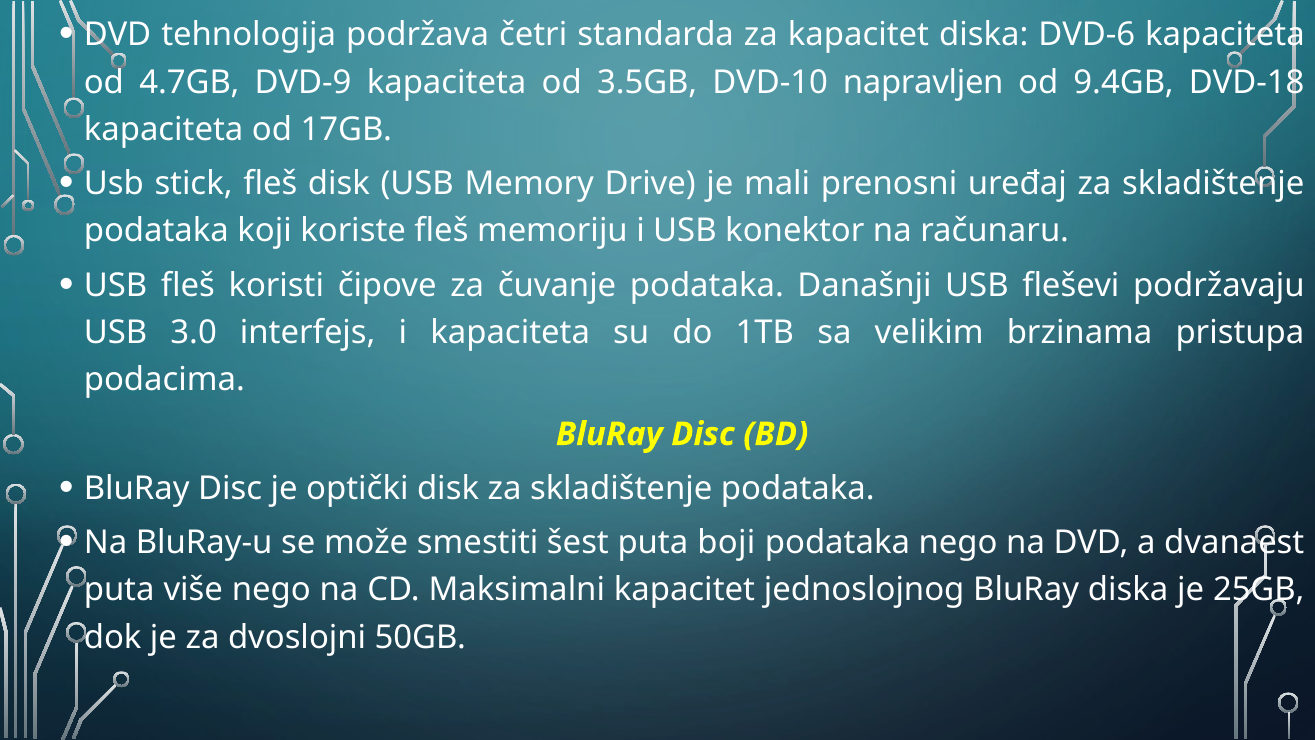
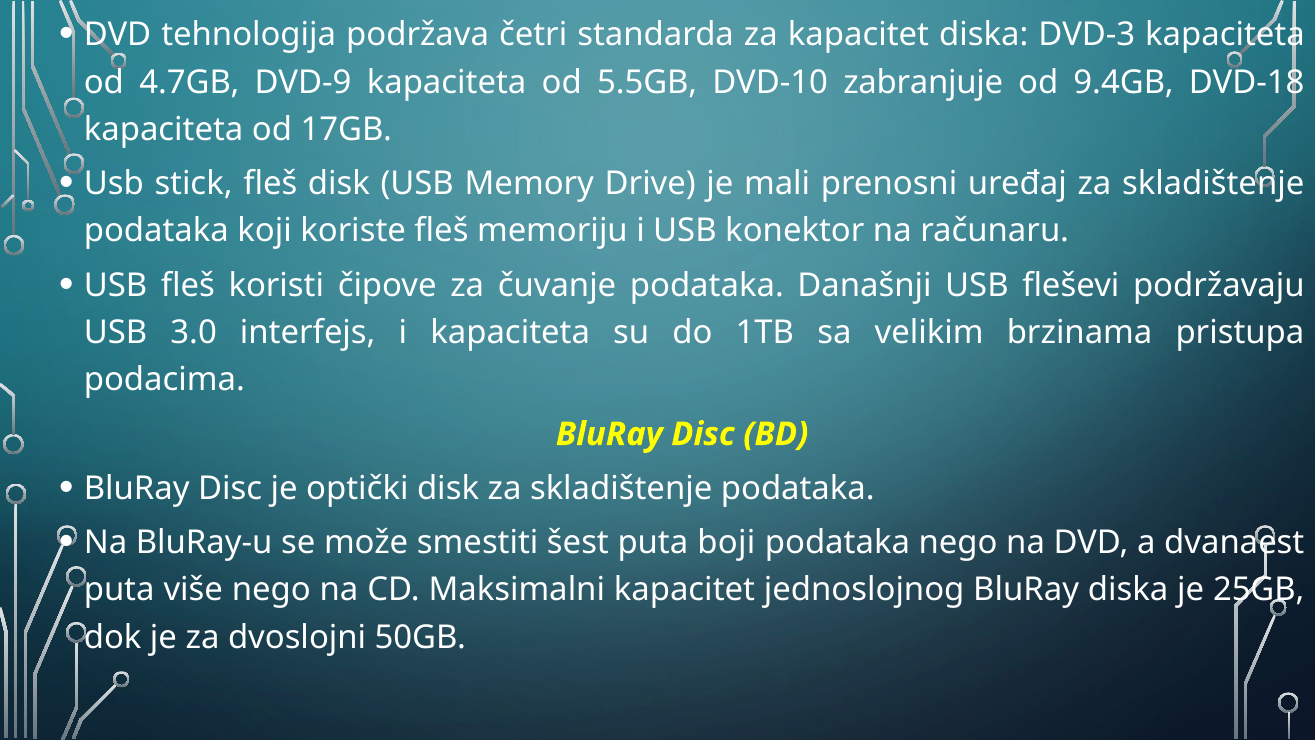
DVD-6: DVD-6 -> DVD-3 (1087, 35)
3.5GB: 3.5GB -> 5.5GB (647, 82)
napravljen: napravljen -> zabranjuje (923, 82)
